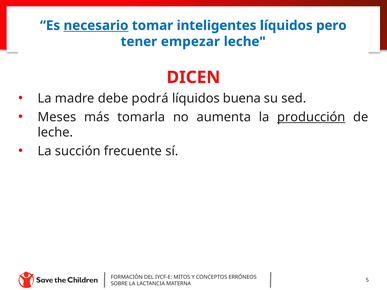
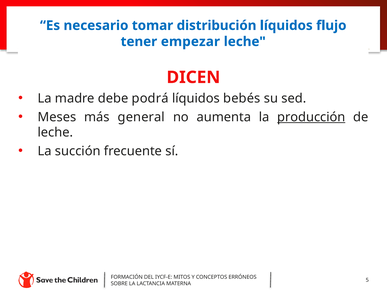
necesario underline: present -> none (96, 26)
inteligentes: inteligentes -> distribución (217, 26)
pero: pero -> flujo (331, 26)
buena: buena -> bebés (242, 98)
tomarla: tomarla -> general (141, 117)
